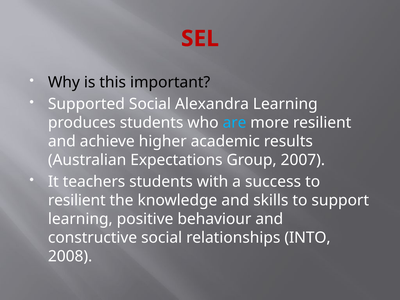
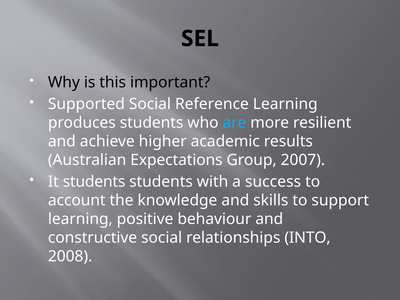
SEL colour: red -> black (200, 39)
Alexandra: Alexandra -> Reference (212, 104)
It teachers: teachers -> students (94, 182)
resilient: resilient -> account (77, 200)
